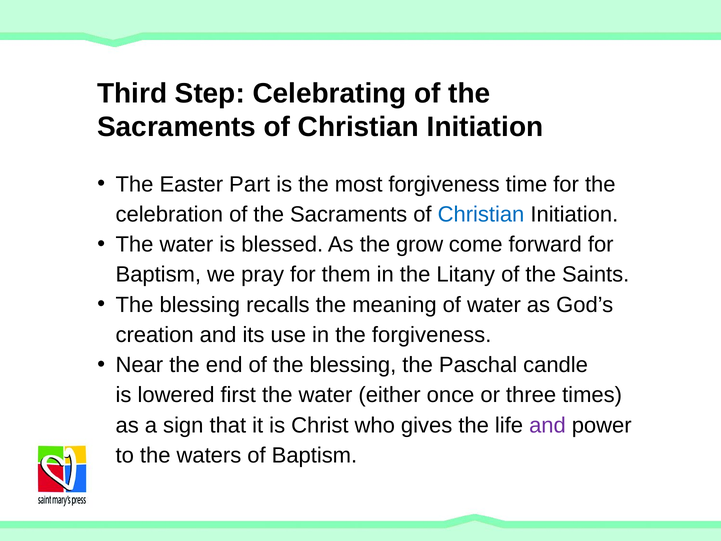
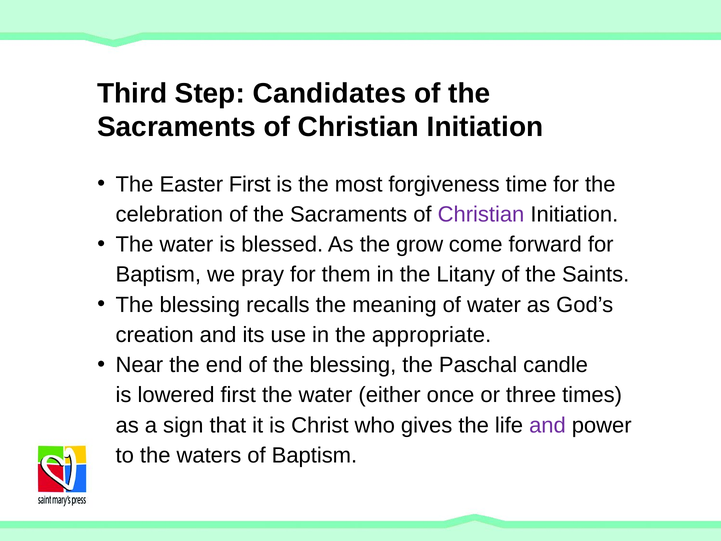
Celebrating: Celebrating -> Candidates (329, 93)
Easter Part: Part -> First (250, 184)
Christian colour: blue -> purple (481, 214)
the forgiveness: forgiveness -> appropriate (432, 335)
